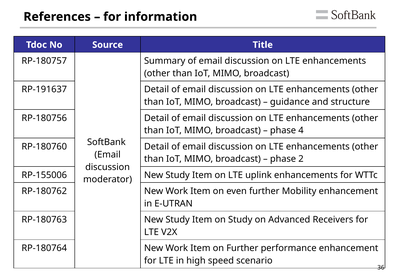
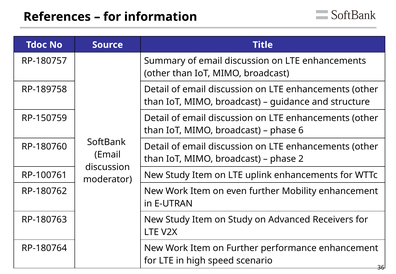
RP-191637: RP-191637 -> RP-189758 (44, 90)
RP-180756: RP-180756 -> RP-150759 (44, 118)
4: 4 -> 6 (301, 130)
RP-155006: RP-155006 -> RP-100761 (44, 175)
